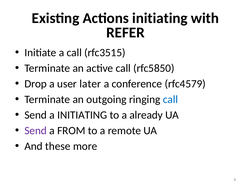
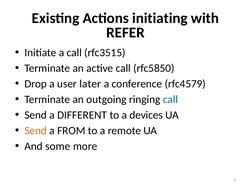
a INITIATING: INITIATING -> DIFFERENT (82, 115)
already: already -> devices (146, 115)
Send colour: purple -> orange (36, 131)
these: these -> some (58, 146)
